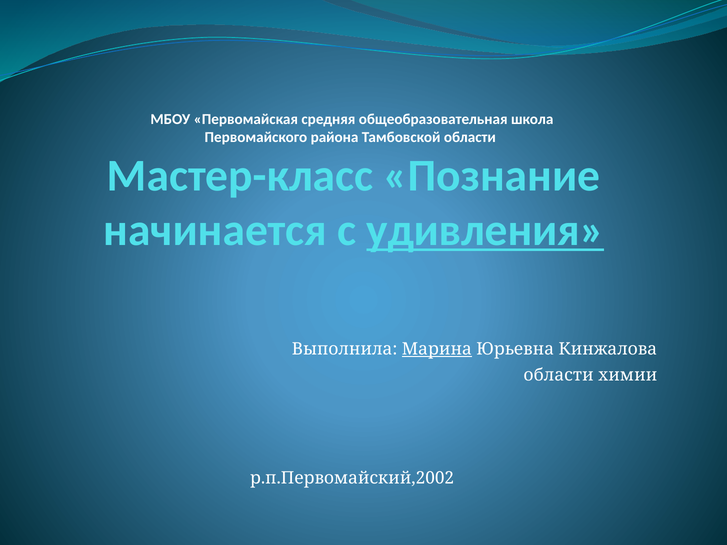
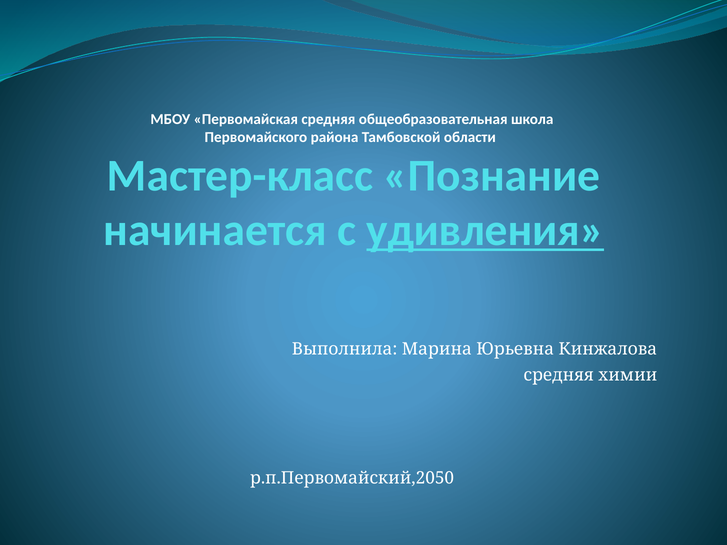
Марина underline: present -> none (437, 349)
области: области -> средняя (559, 375)
р.п.Первомайский,2002: р.п.Первомайский,2002 -> р.п.Первомайский,2050 (352, 479)
